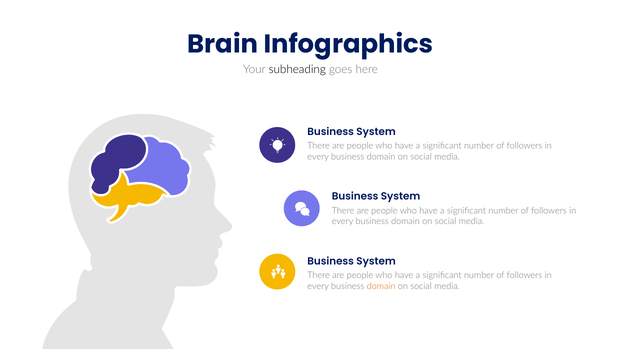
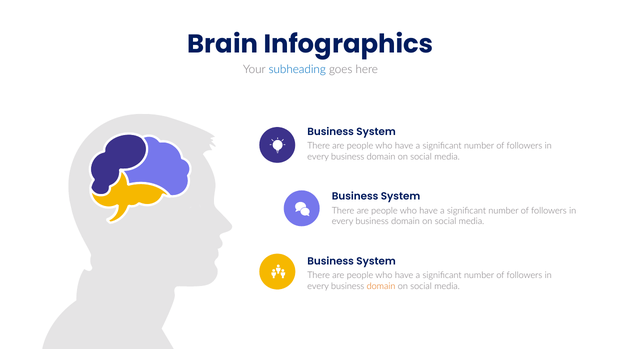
subheading colour: black -> blue (297, 70)
